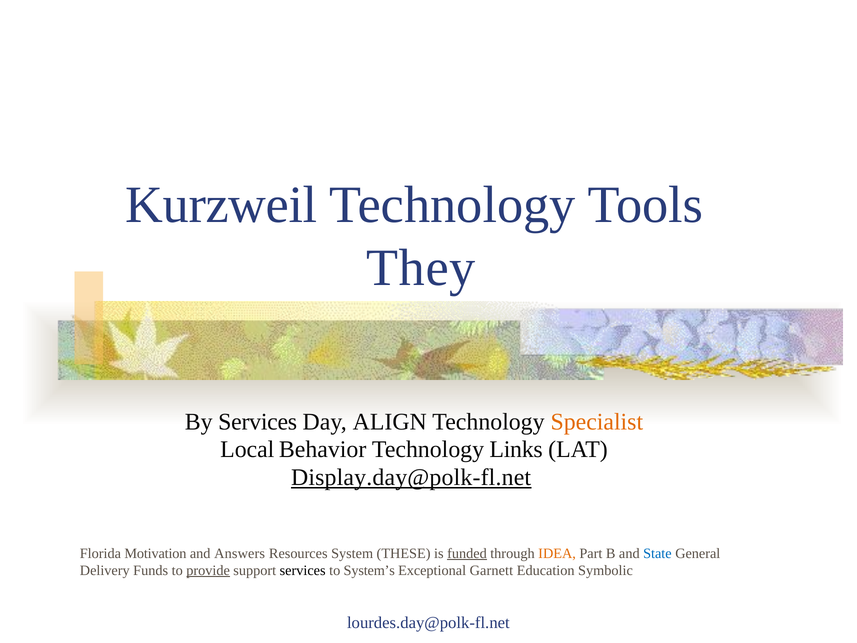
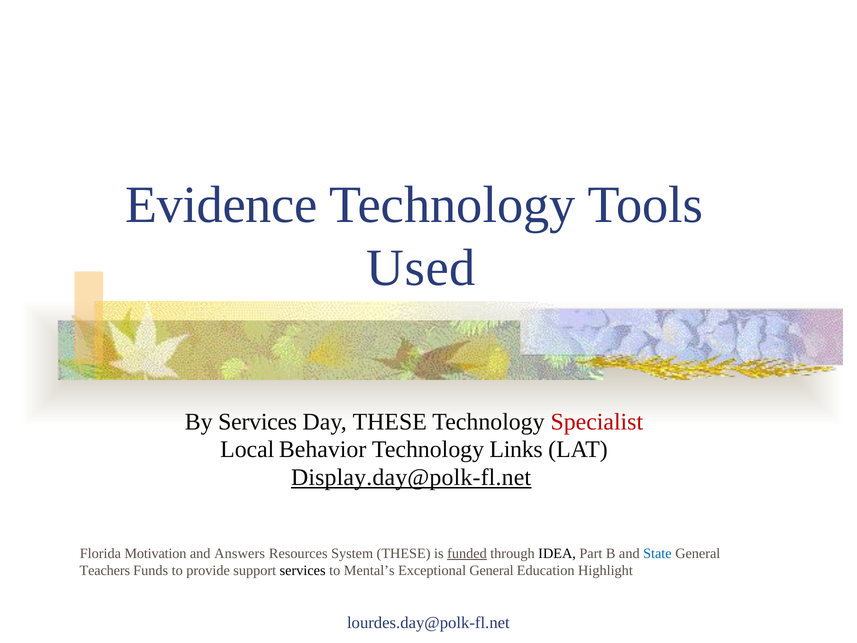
Kurzweil: Kurzweil -> Evidence (221, 205)
They: They -> Used (421, 268)
Day ALIGN: ALIGN -> THESE (390, 422)
Specialist colour: orange -> red (597, 422)
IDEA colour: orange -> black (557, 553)
Delivery: Delivery -> Teachers (105, 570)
provide underline: present -> none (208, 570)
System’s: System’s -> Mental’s (369, 570)
Exceptional Garnett: Garnett -> General (492, 570)
Symbolic: Symbolic -> Highlight (605, 570)
